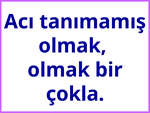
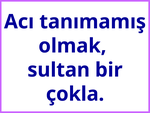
olmak: olmak -> sultan (59, 70)
